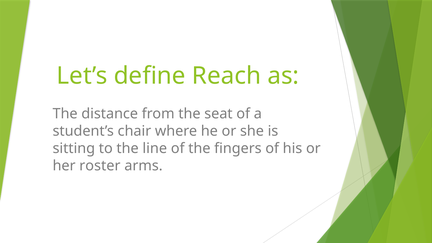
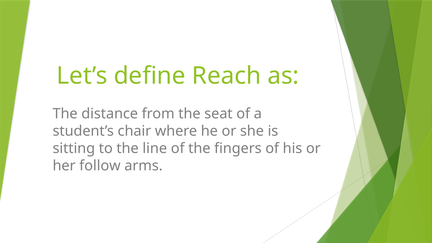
roster: roster -> follow (100, 166)
